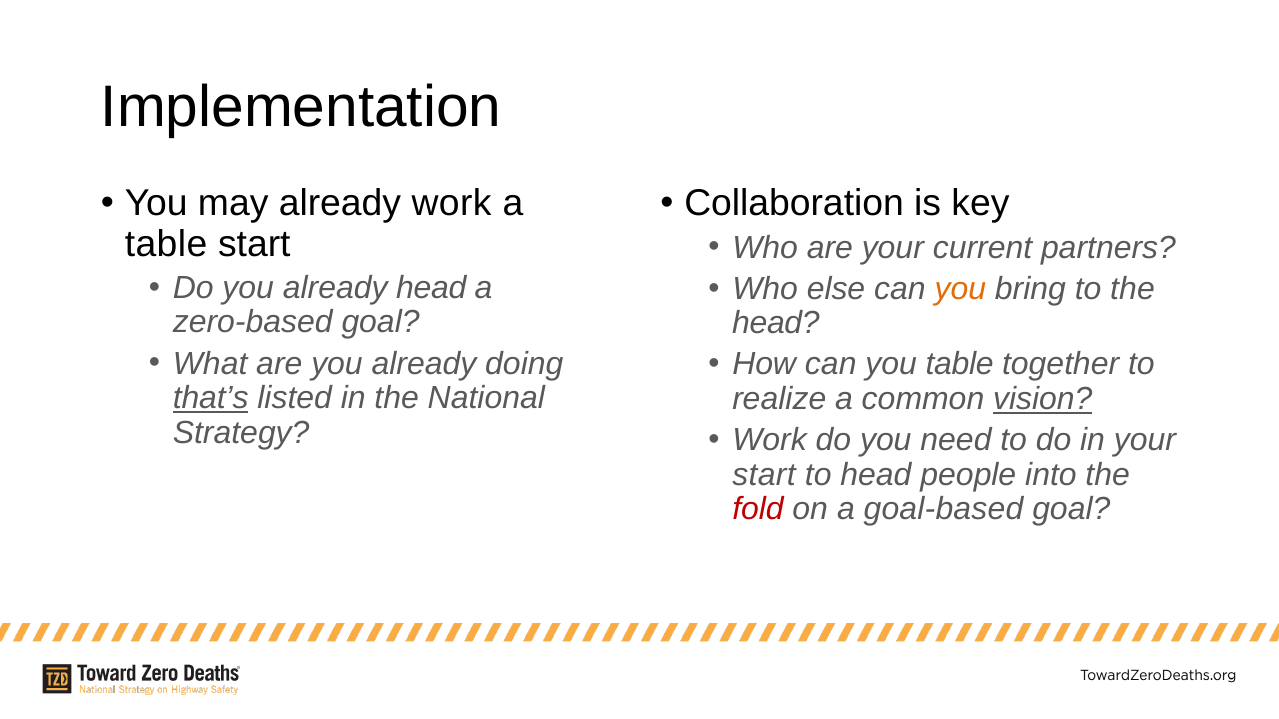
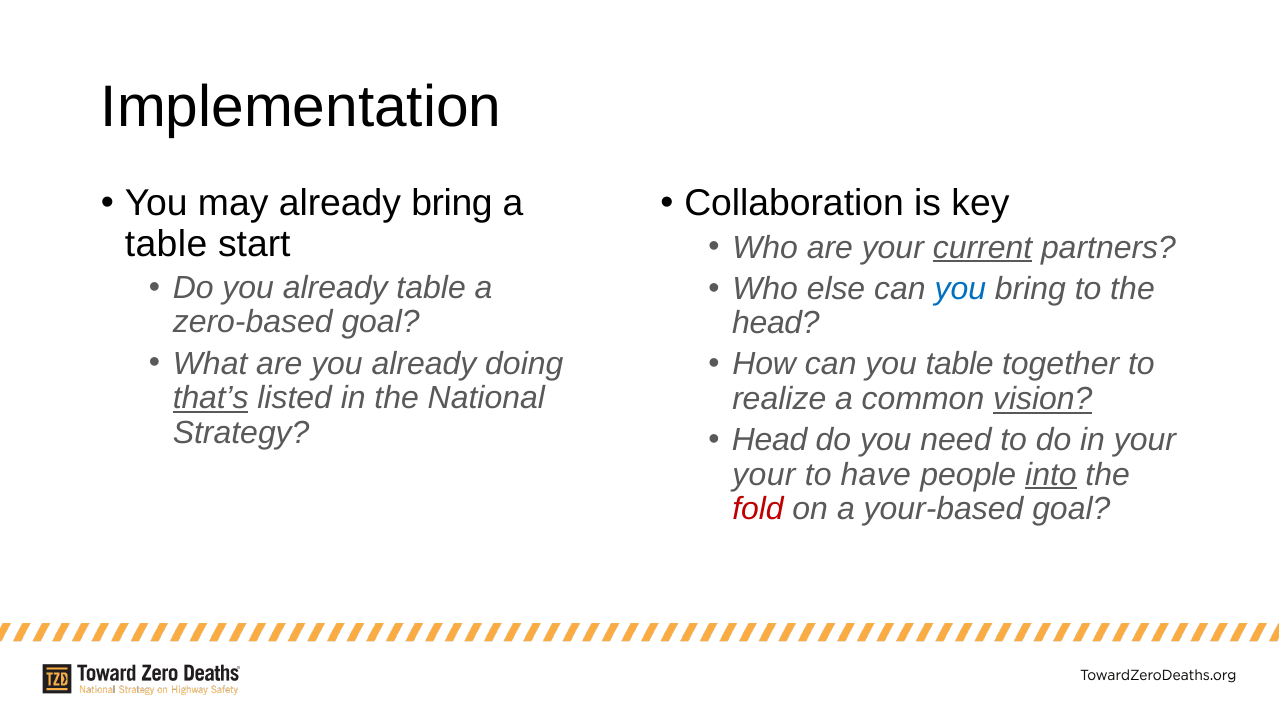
already work: work -> bring (452, 204)
current underline: none -> present (983, 248)
already head: head -> table (431, 288)
you colour: orange -> blue (960, 289)
Work: Work -> Head (770, 440)
start: start -> your (764, 475)
to head: head -> have (876, 475)
into underline: none -> present (1051, 475)
goal-based: goal-based -> your-based (944, 510)
